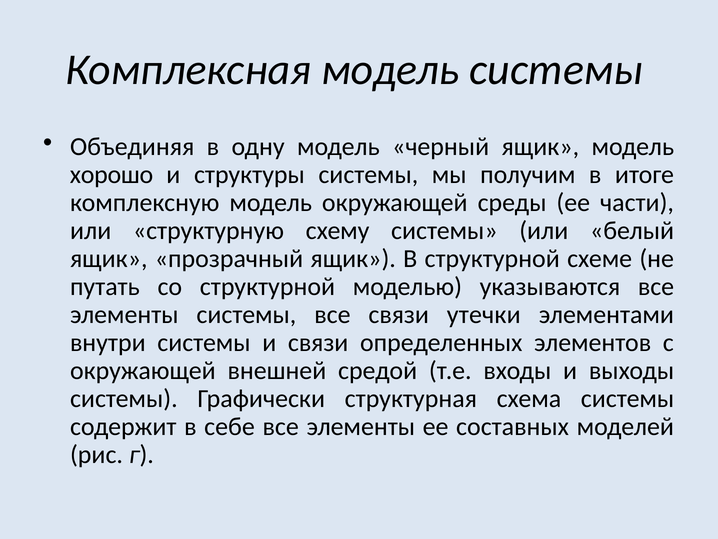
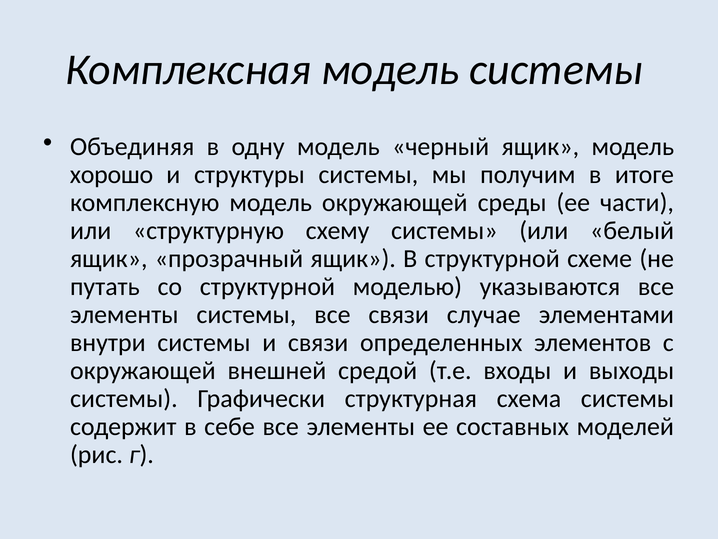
утечки: утечки -> случае (484, 315)
